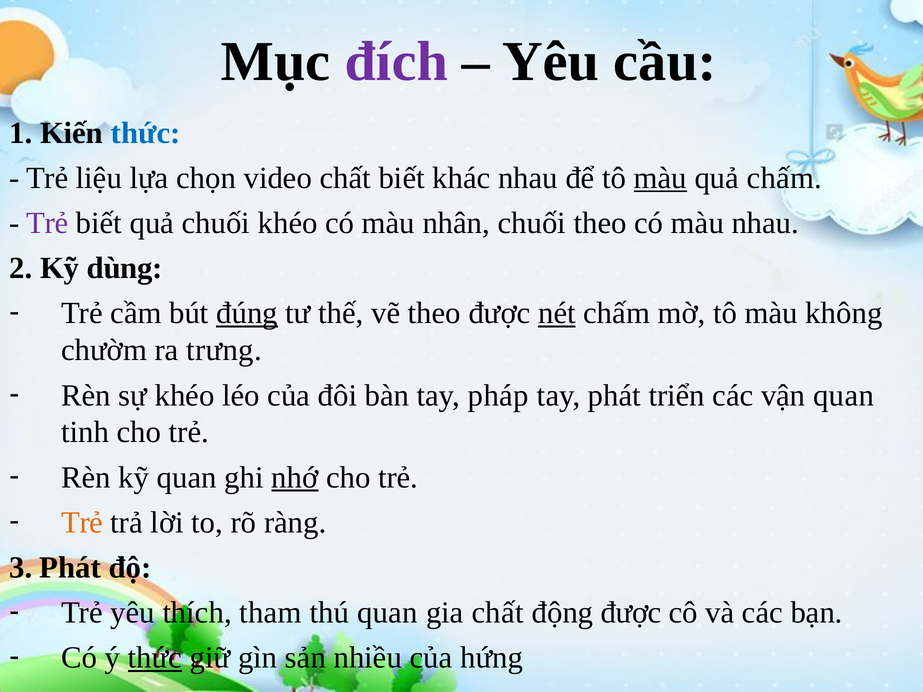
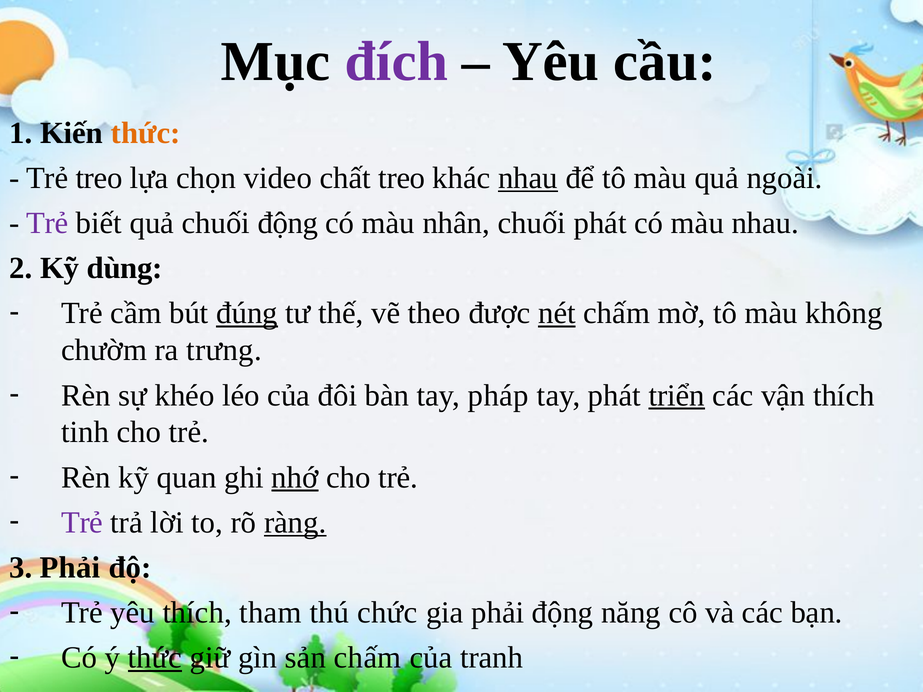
thức colour: blue -> orange (146, 133)
Trẻ liệu: liệu -> treo (99, 178)
chất biết: biết -> treo (402, 178)
nhau underline: none -> present (528, 178)
màu underline: present -> none (660, 178)
quả chấm: chấm -> ngoài (785, 178)
chuối khéo: khéo -> động (288, 223)
chuối theo: theo -> phát (600, 223)
triển underline: none -> present (677, 395)
vận quan: quan -> thích (844, 395)
Trẻ colour: orange -> purple (82, 523)
ràng underline: none -> present (295, 523)
3 Phát: Phát -> Phải (70, 568)
thú quan: quan -> chức (387, 613)
gia chất: chất -> phải (498, 613)
động được: được -> năng (631, 613)
sản nhiều: nhiều -> chấm (368, 658)
hứng: hứng -> tranh (492, 658)
